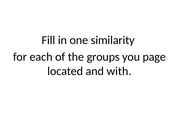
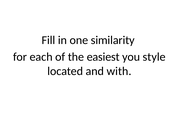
groups: groups -> easiest (103, 57)
page: page -> style (154, 57)
